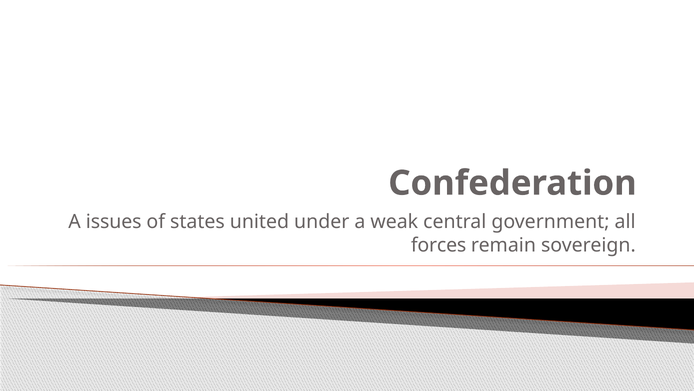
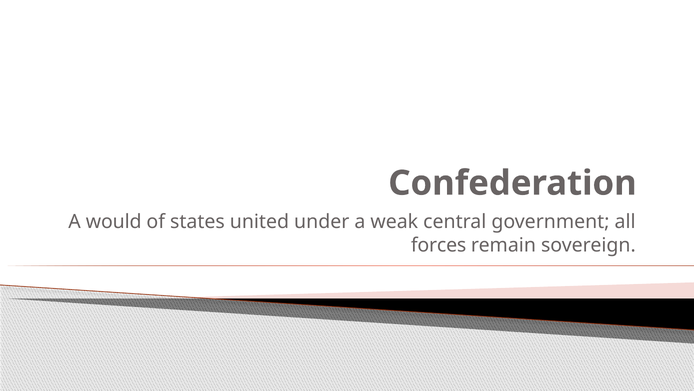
issues: issues -> would (114, 221)
